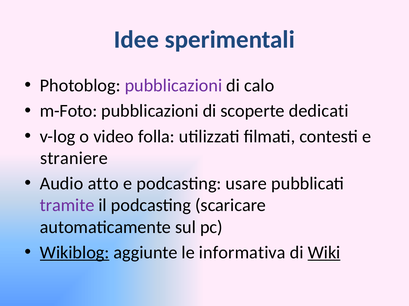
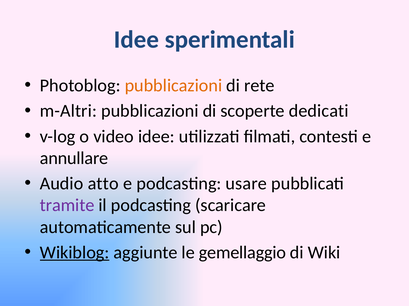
pubblicazioni colour: purple -> orange (173, 86)
calo: calo -> rete (259, 86)
m-Foto: m-Foto -> m-Altri (68, 111)
video folla: folla -> idee (156, 137)
straniere: straniere -> annullare (74, 159)
informativa: informativa -> gemellaggio (242, 253)
Wiki underline: present -> none (324, 253)
